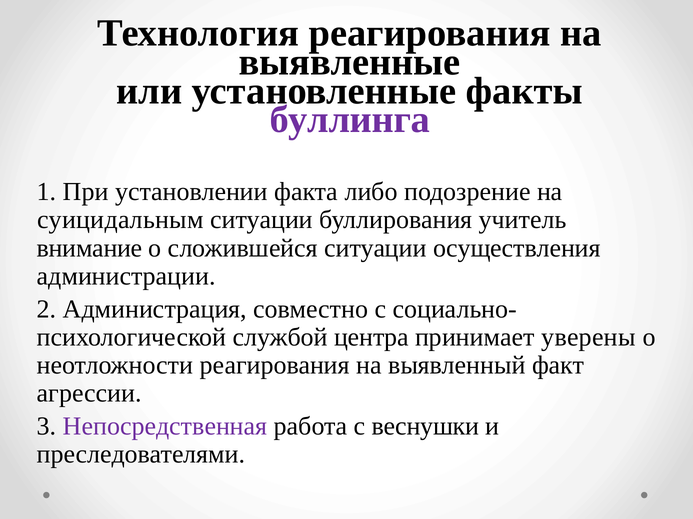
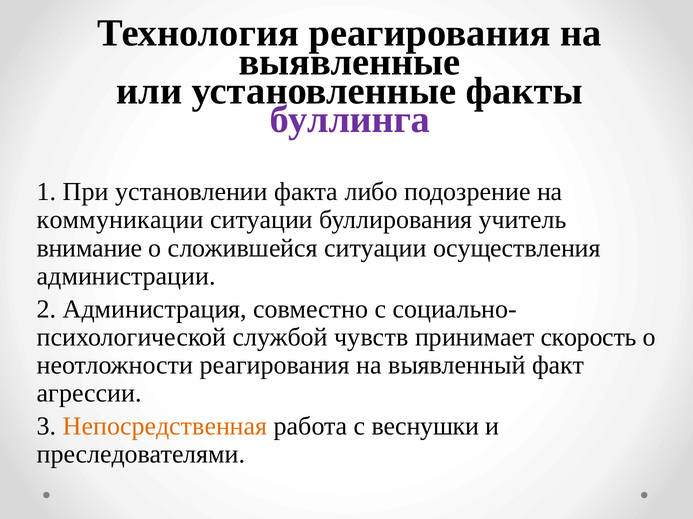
суицидальным: суицидальным -> коммуникации (120, 220)
центра: центра -> чувств (371, 337)
уверены: уверены -> скорость (589, 337)
Непосредственная colour: purple -> orange (165, 427)
